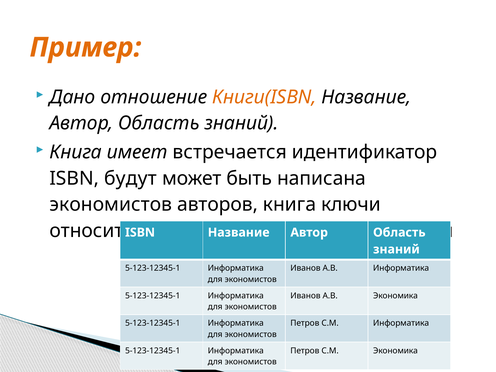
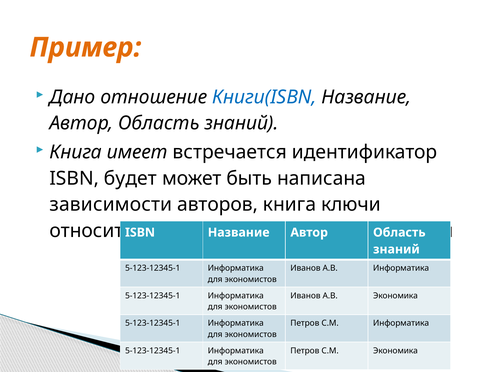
Книги(ISBN colour: orange -> blue (264, 97)
будут: будут -> будет (130, 178)
экономистов: экономистов -> зависимости (111, 205)
